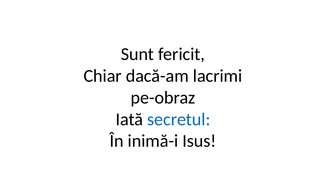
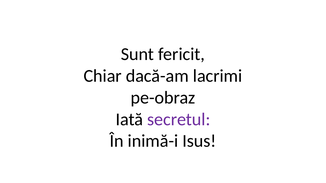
secretul colour: blue -> purple (179, 120)
